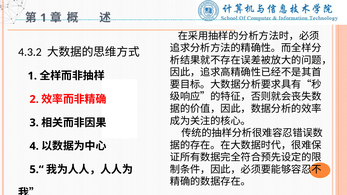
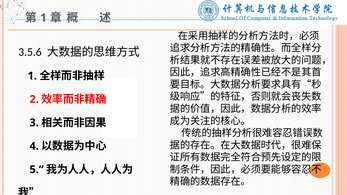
4.3.2: 4.3.2 -> 3.5.6 (30, 52)
